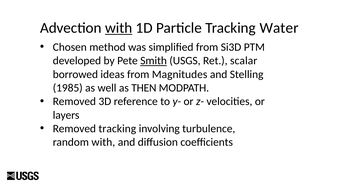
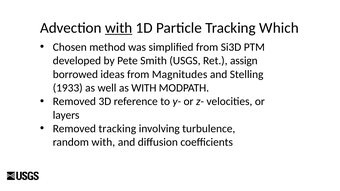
Water: Water -> Which (279, 28)
Smith underline: present -> none (154, 61)
scalar: scalar -> assign (244, 61)
1985: 1985 -> 1933 (68, 88)
as THEN: THEN -> WITH (144, 88)
